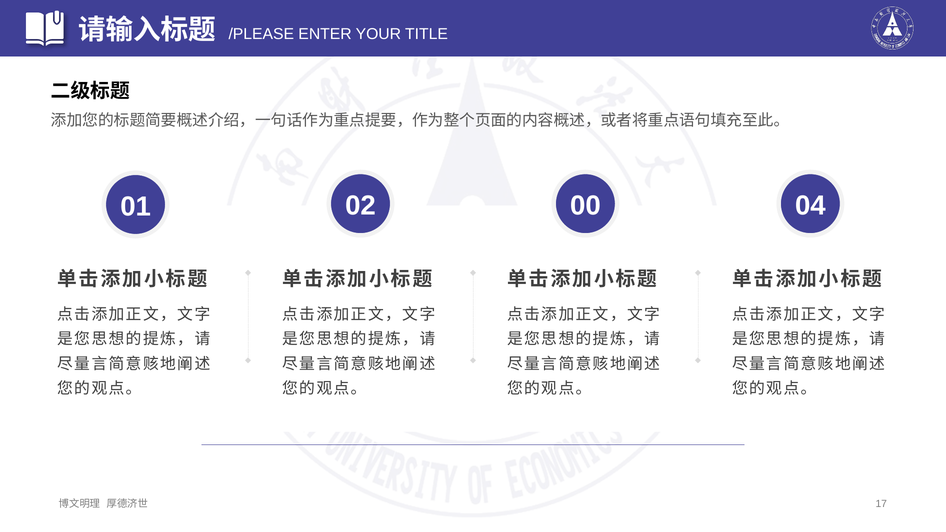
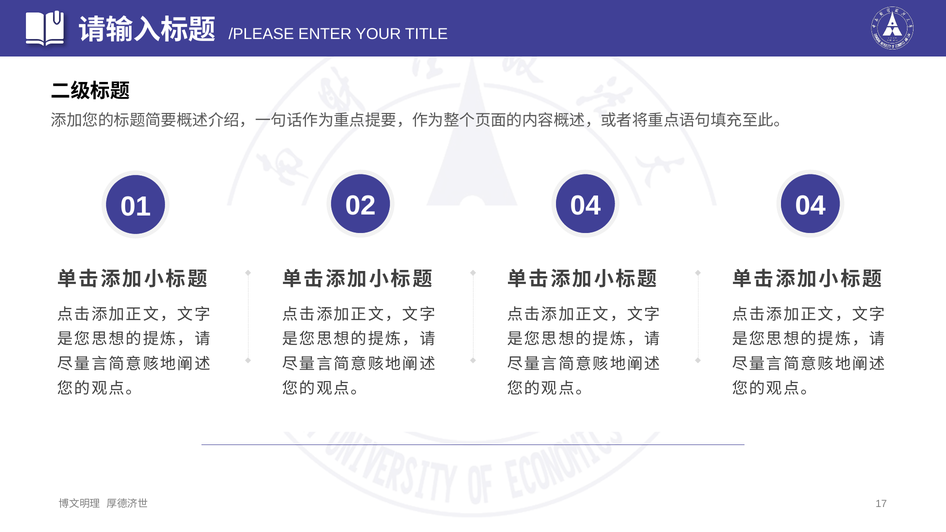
02 00: 00 -> 04 (585, 206)
